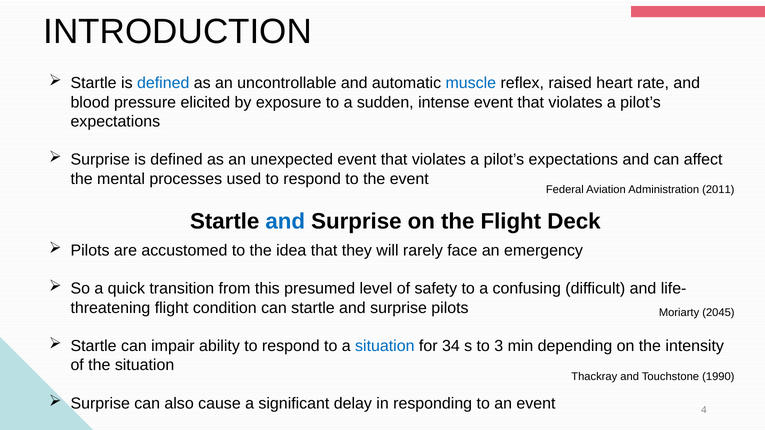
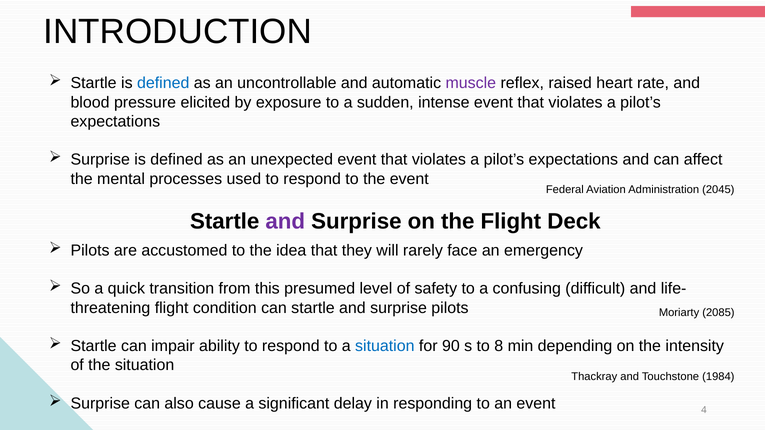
muscle colour: blue -> purple (471, 83)
2011: 2011 -> 2045 (718, 190)
and colour: blue -> purple (285, 221)
2045: 2045 -> 2085 (718, 313)
34: 34 -> 90 (451, 346)
3: 3 -> 8 (499, 346)
1990: 1990 -> 1984 (718, 377)
